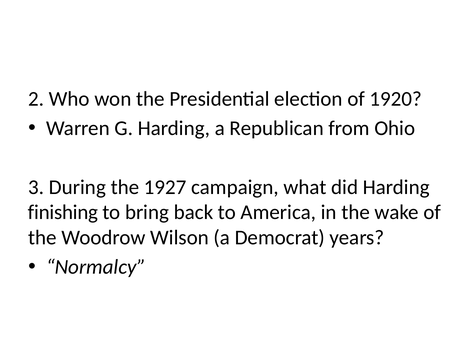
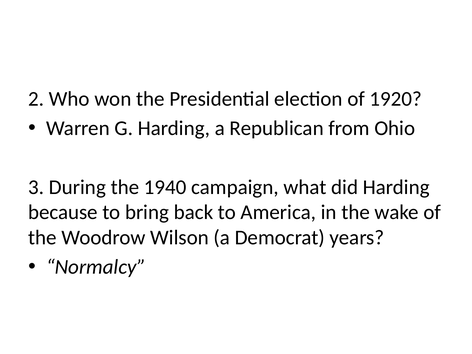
1927: 1927 -> 1940 (165, 187)
finishing: finishing -> because (63, 212)
